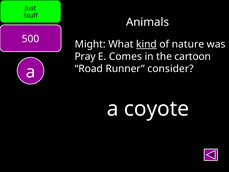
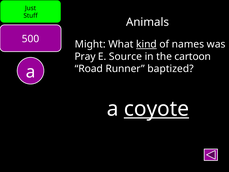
nature: nature -> names (188, 44)
Comes: Comes -> Source (125, 56)
consider: consider -> baptized (171, 69)
coyote underline: none -> present (157, 109)
